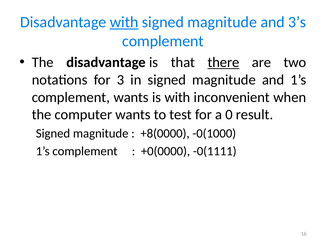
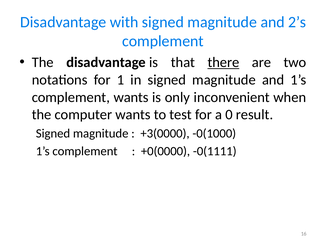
with underline: present -> none (124, 22)
3’s: 3’s -> 2’s (297, 22)
3: 3 -> 1 (121, 80)
is with: with -> only (177, 97)
+8(0000: +8(0000 -> +3(0000 (165, 133)
